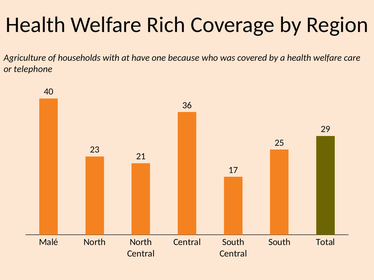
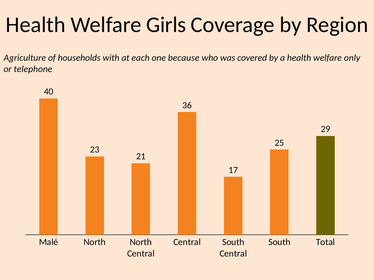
Rich: Rich -> Girls (166, 25)
have: have -> each (141, 58)
care: care -> only (352, 58)
